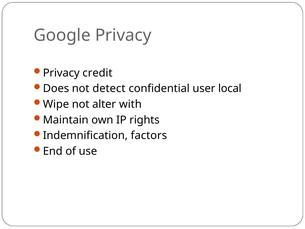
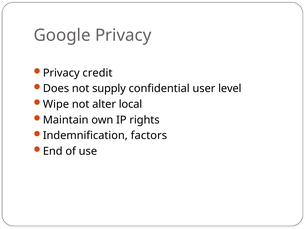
detect: detect -> supply (109, 88)
local: local -> level (230, 88)
with: with -> local (130, 104)
